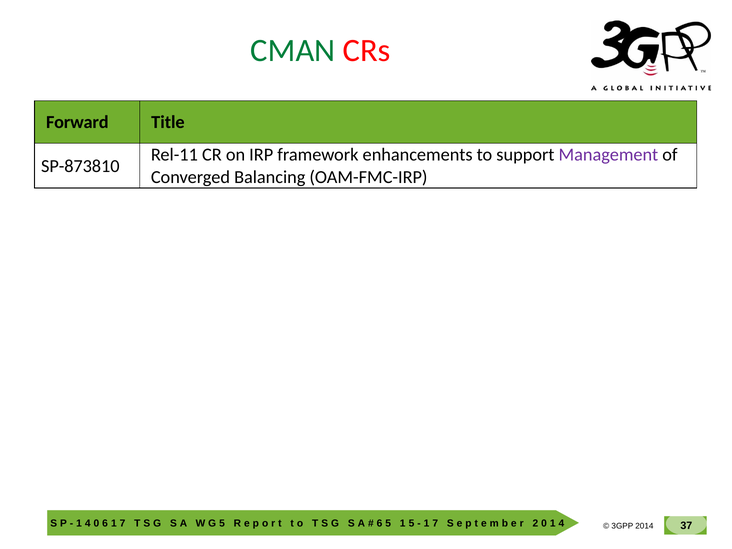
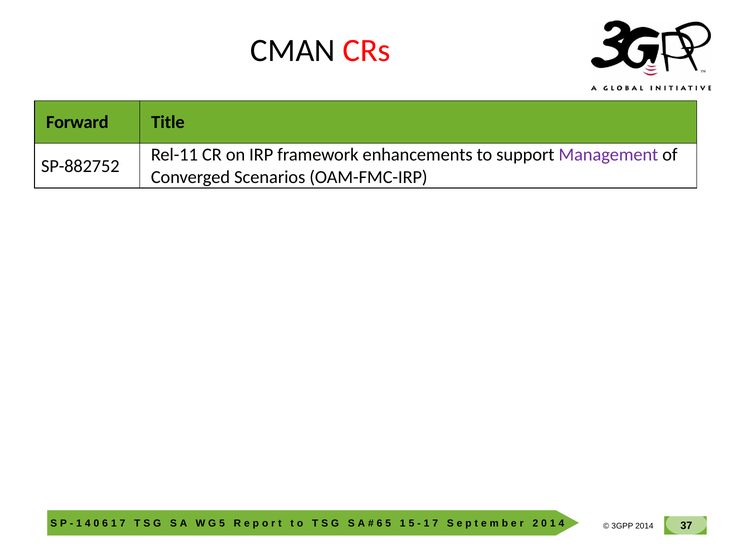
CMAN colour: green -> black (293, 51)
SP-873810: SP-873810 -> SP-882752 (80, 166)
Balancing: Balancing -> Scenarios (270, 177)
